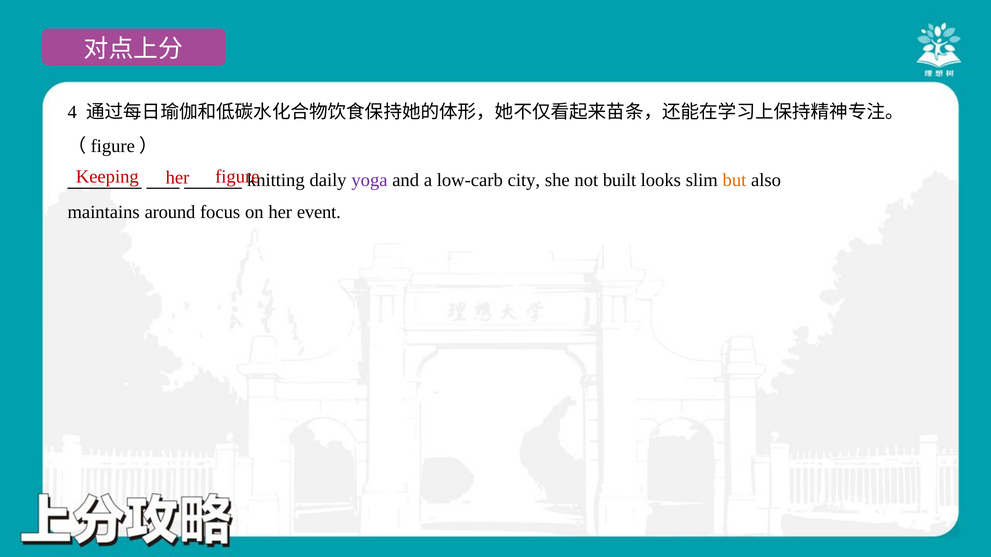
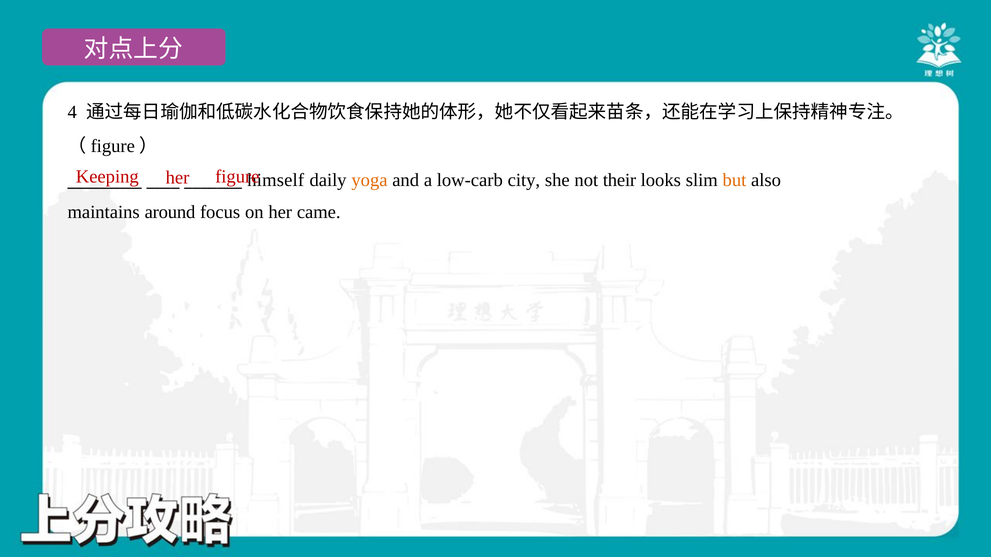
knitting: knitting -> himself (276, 180)
yoga colour: purple -> orange (369, 180)
built: built -> their (620, 180)
event: event -> came (319, 212)
